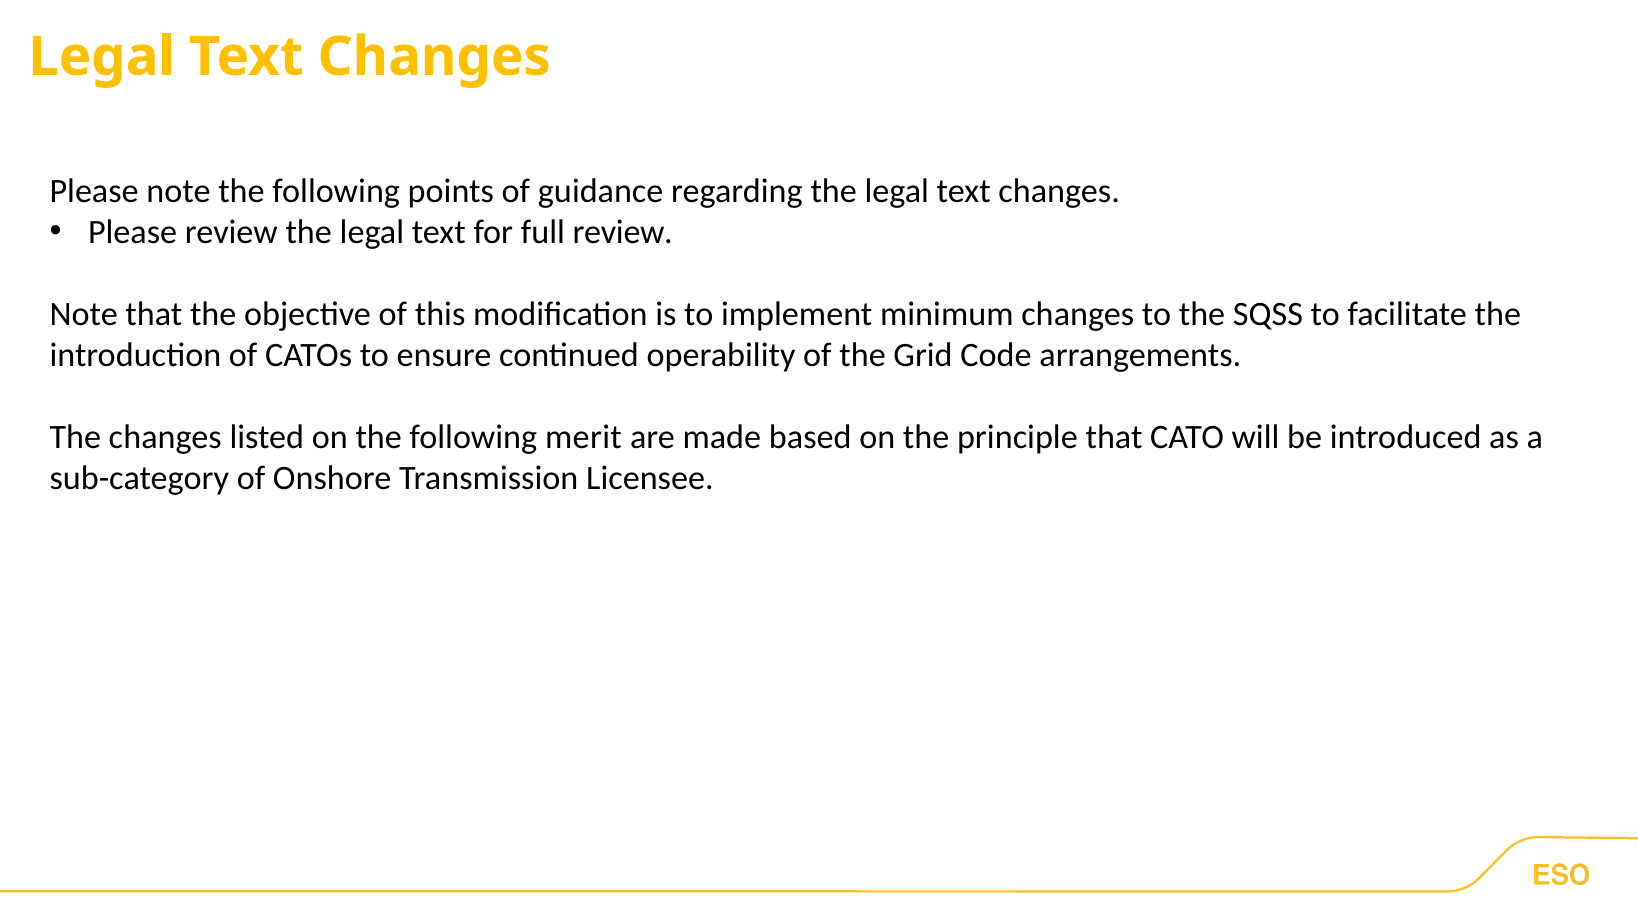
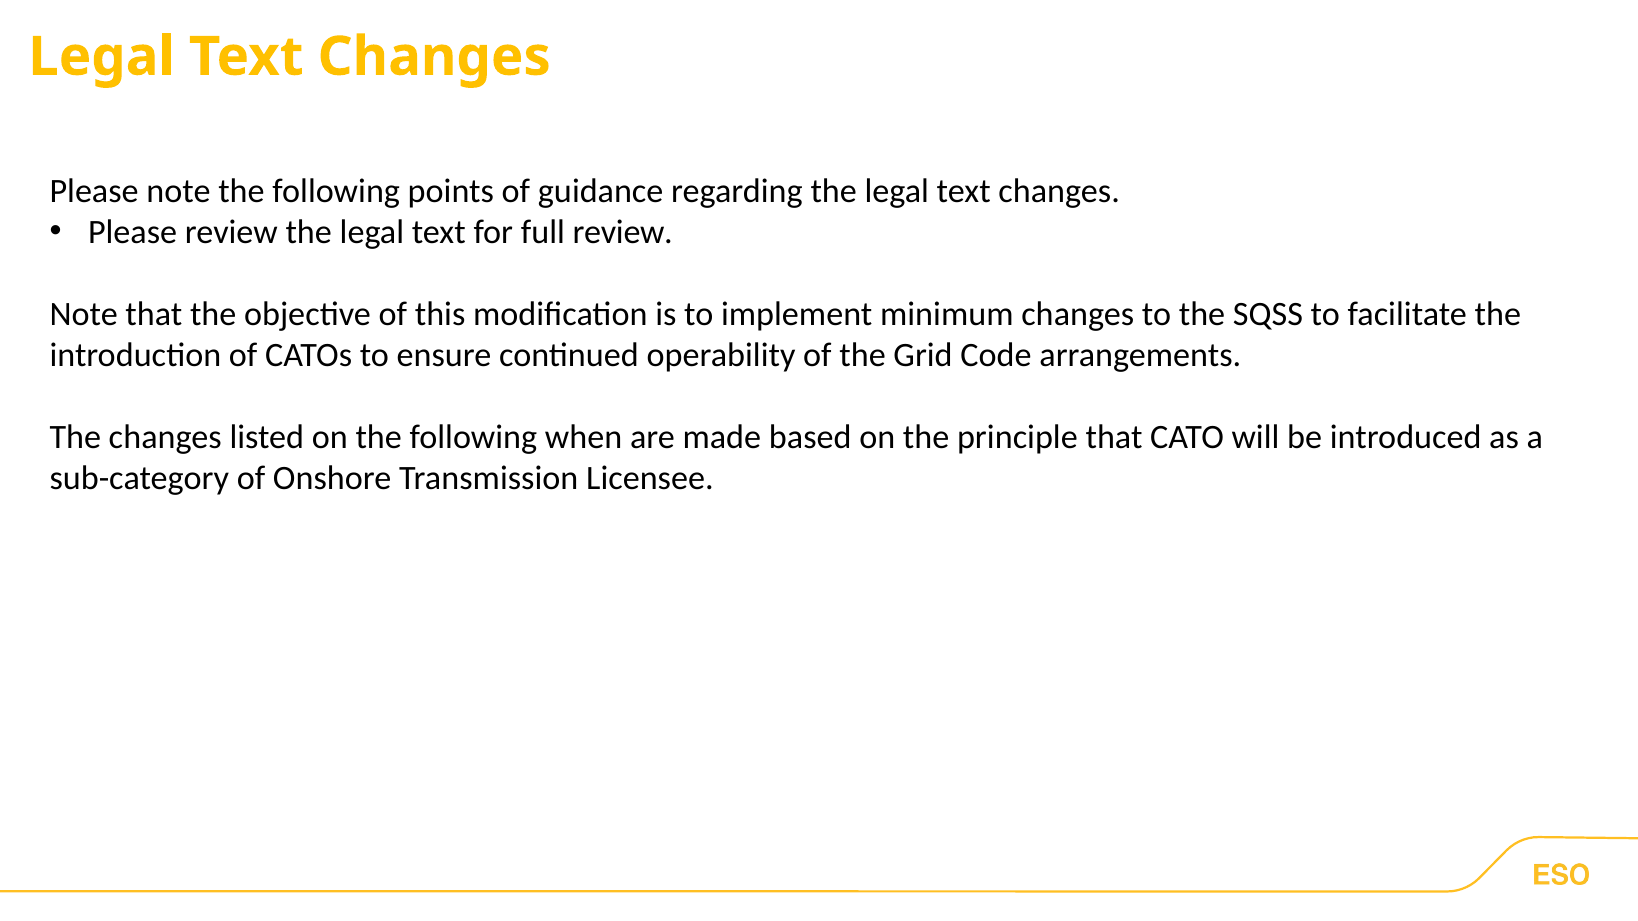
merit: merit -> when (584, 437)
